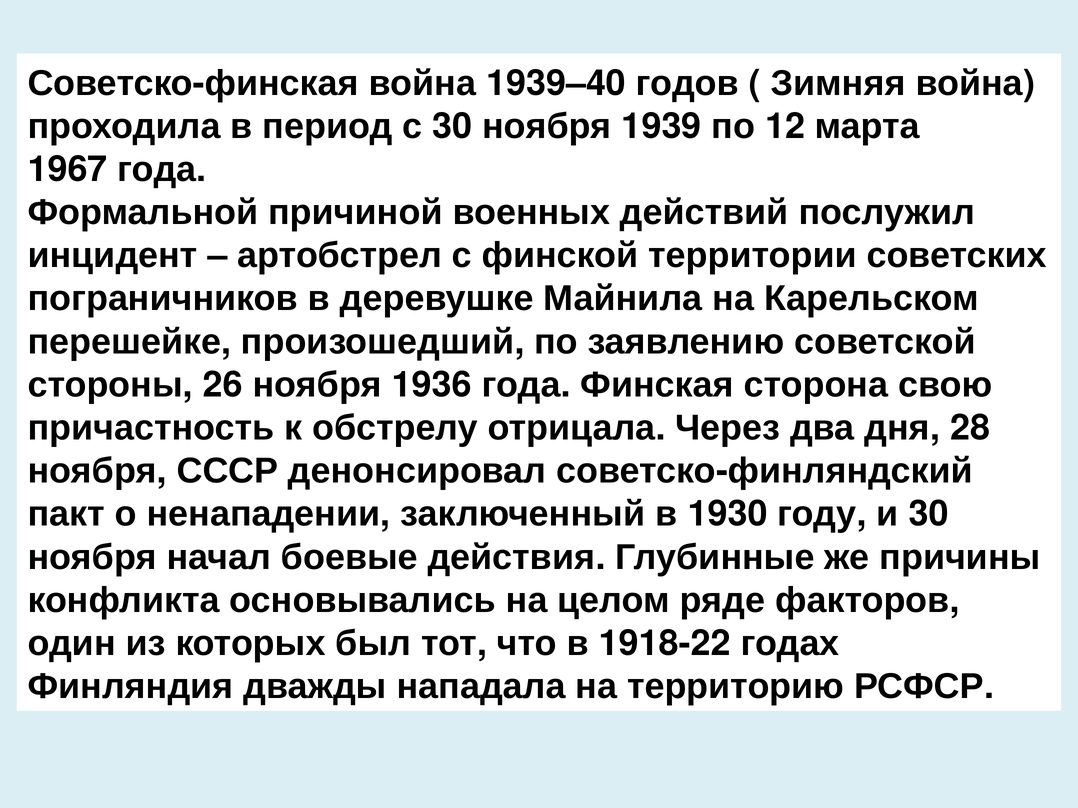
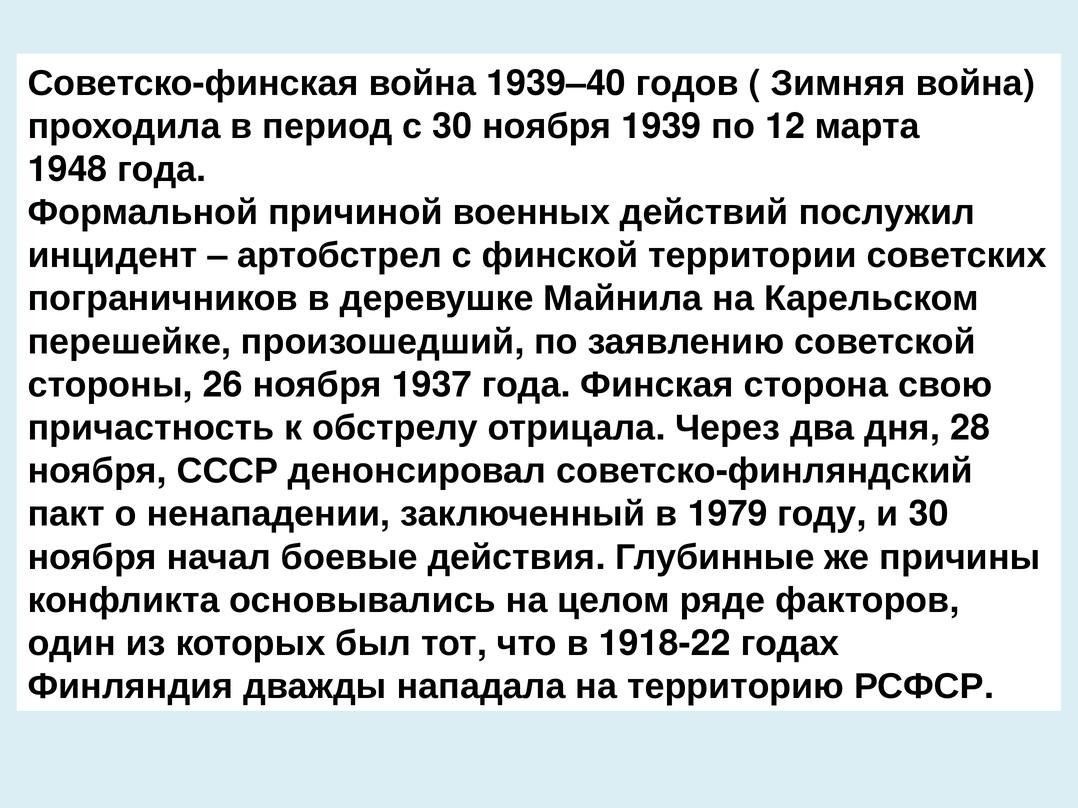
1967: 1967 -> 1948 (68, 169)
1936: 1936 -> 1937 (432, 385)
1930: 1930 -> 1979 (728, 514)
